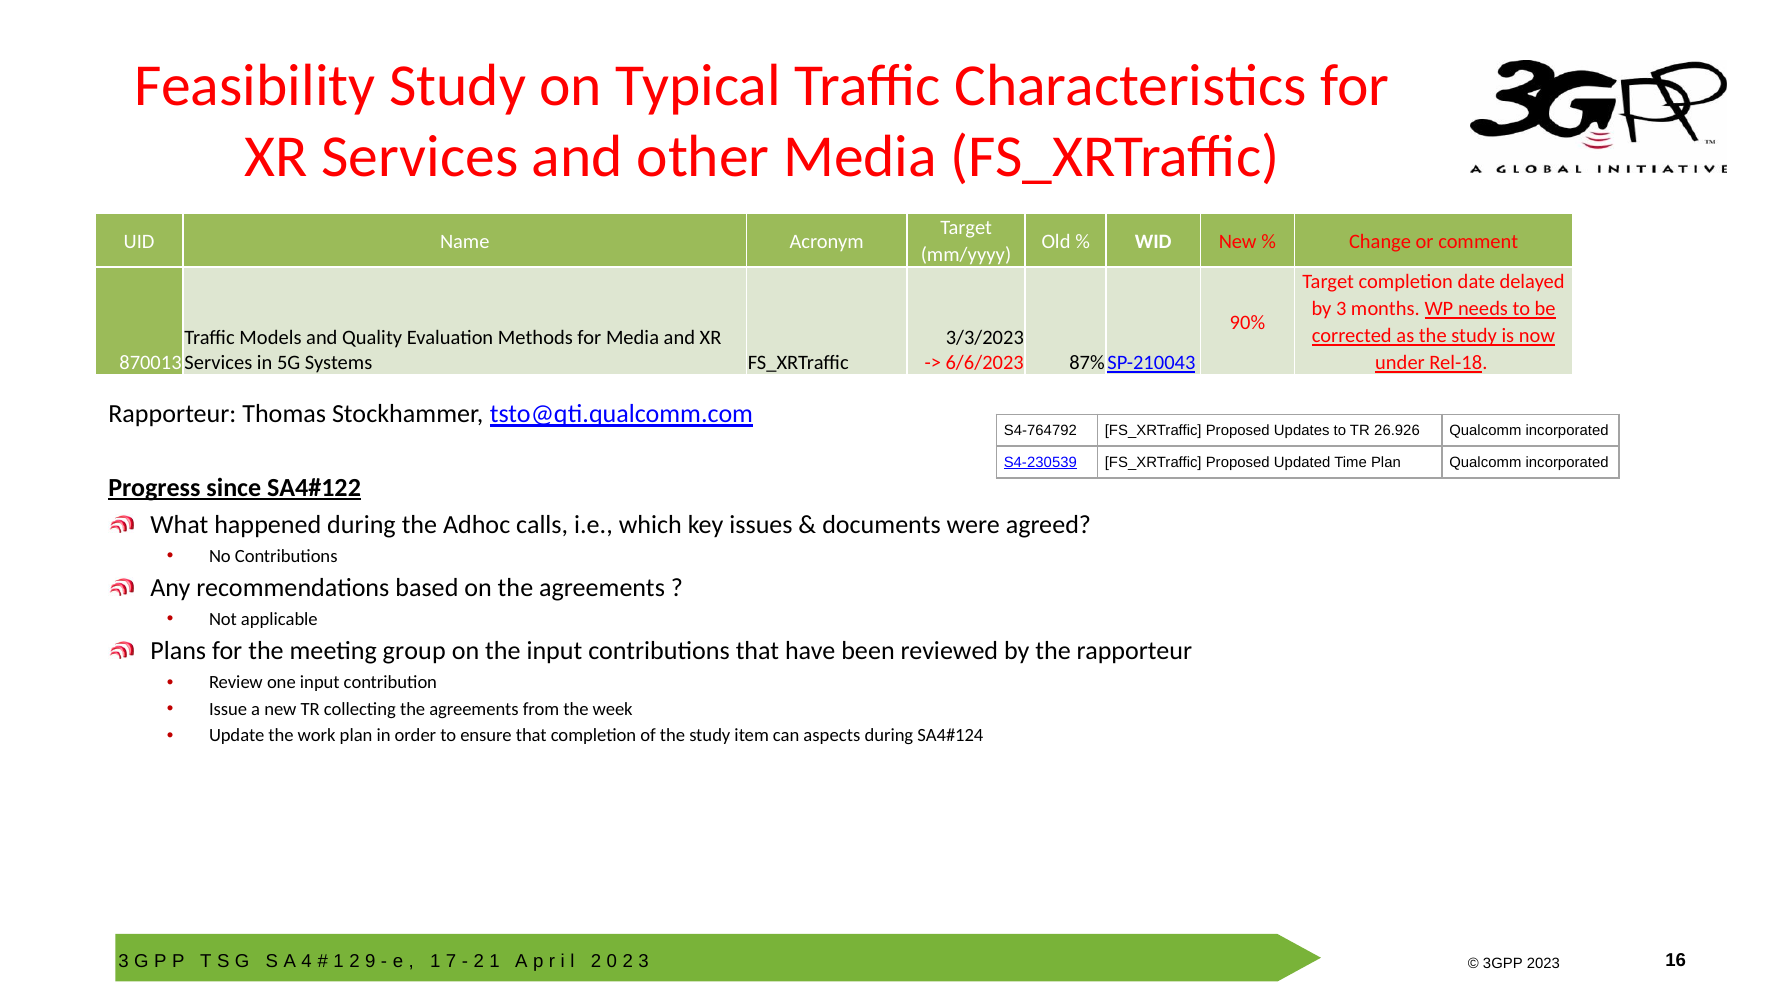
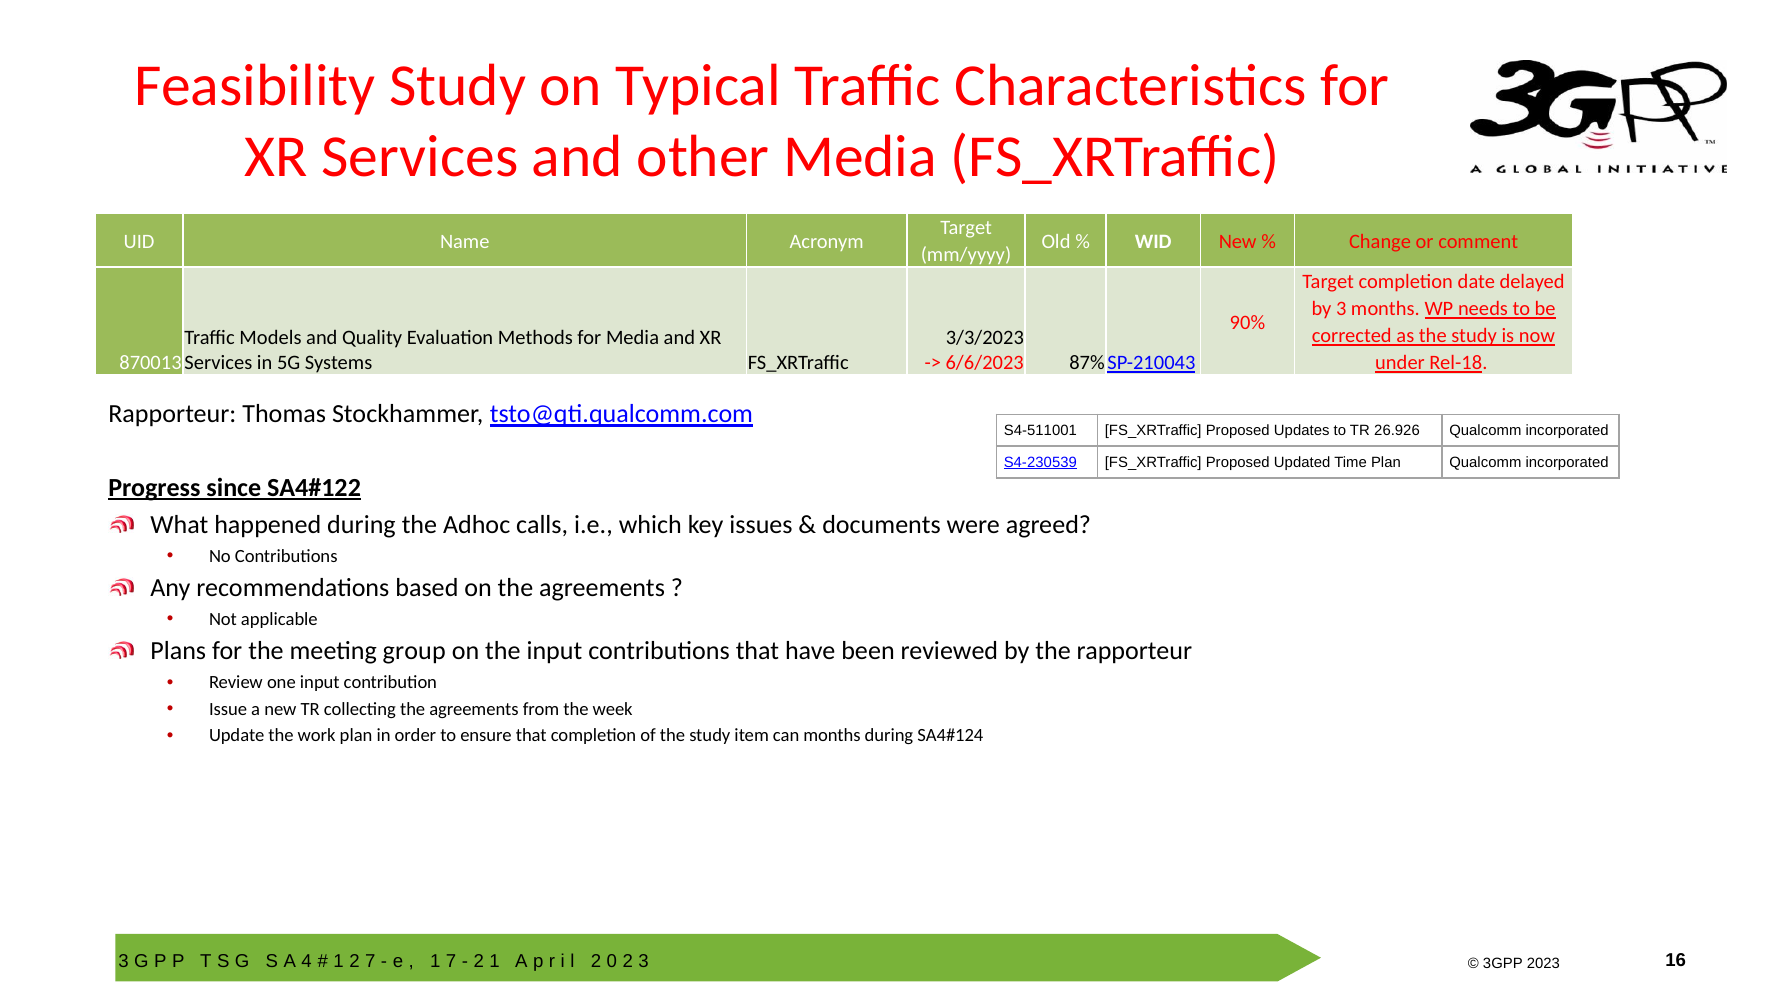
S4-764792: S4-764792 -> S4-511001 (1040, 431)
can aspects: aspects -> months (832, 736)
9: 9 -> 7 (370, 961)
